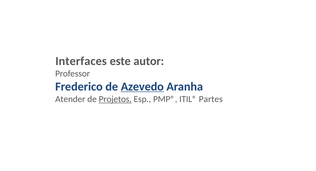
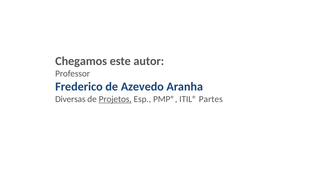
Interfaces: Interfaces -> Chegamos (81, 61)
Azevedo underline: present -> none (142, 87)
Atender: Atender -> Diversas (70, 99)
